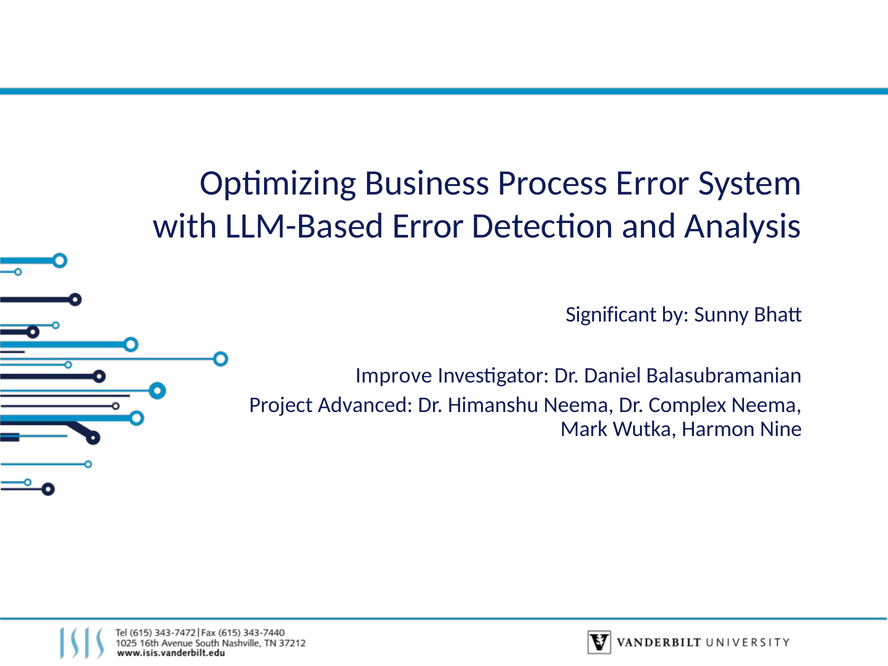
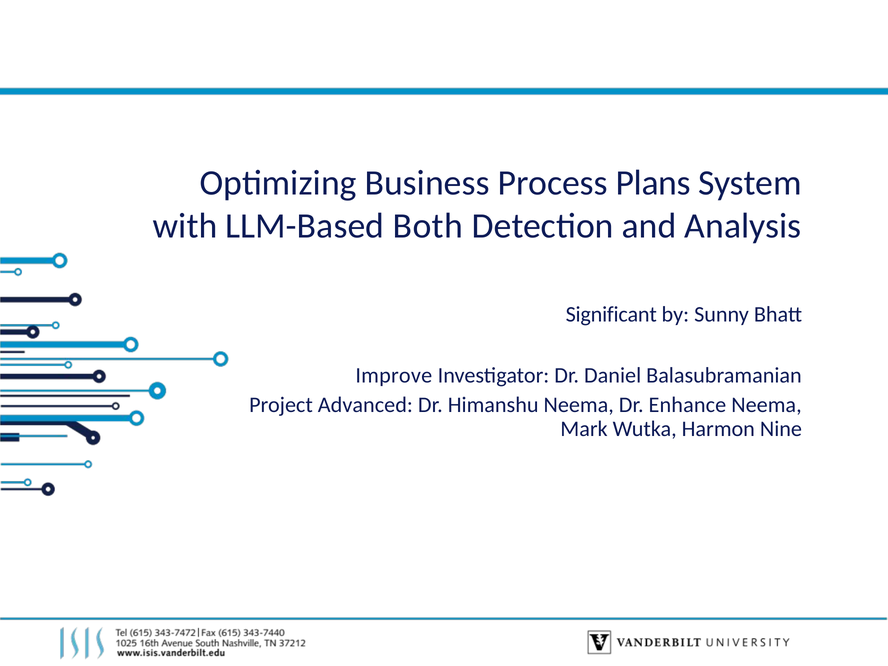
Process Error: Error -> Plans (653, 183)
LLM-Based Error: Error -> Both (428, 226)
Complex: Complex -> Enhance (687, 405)
